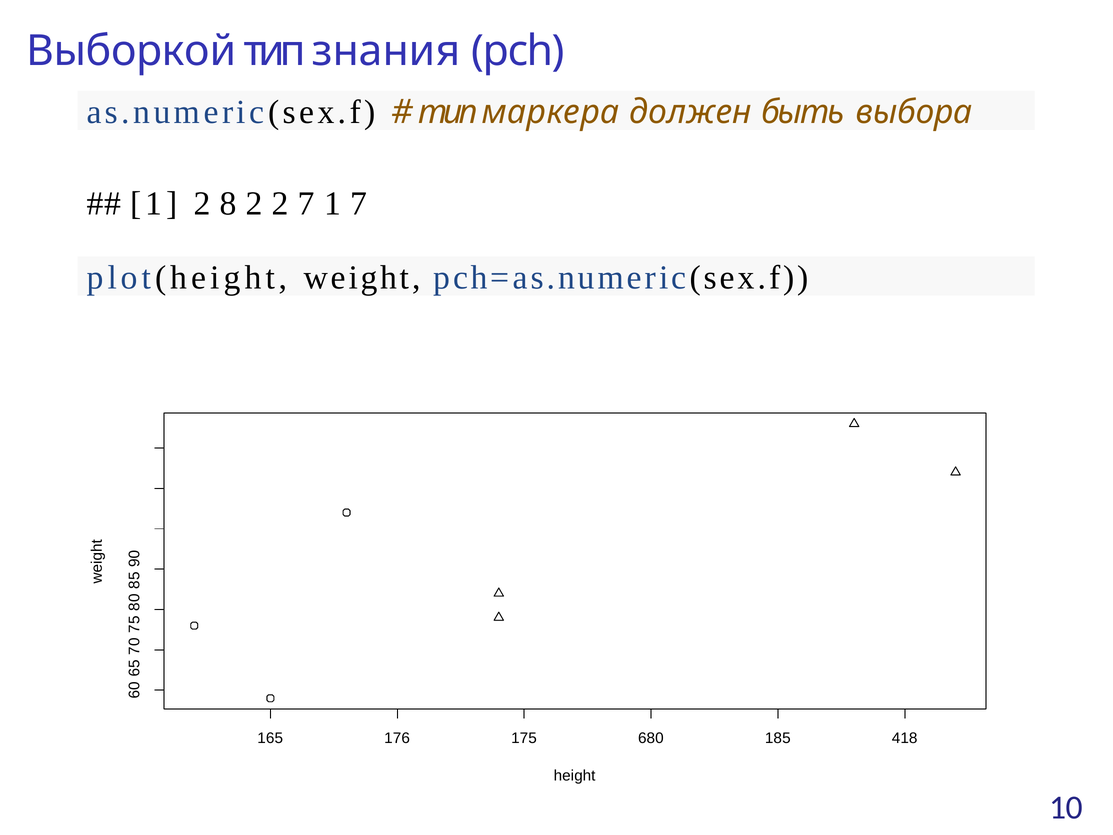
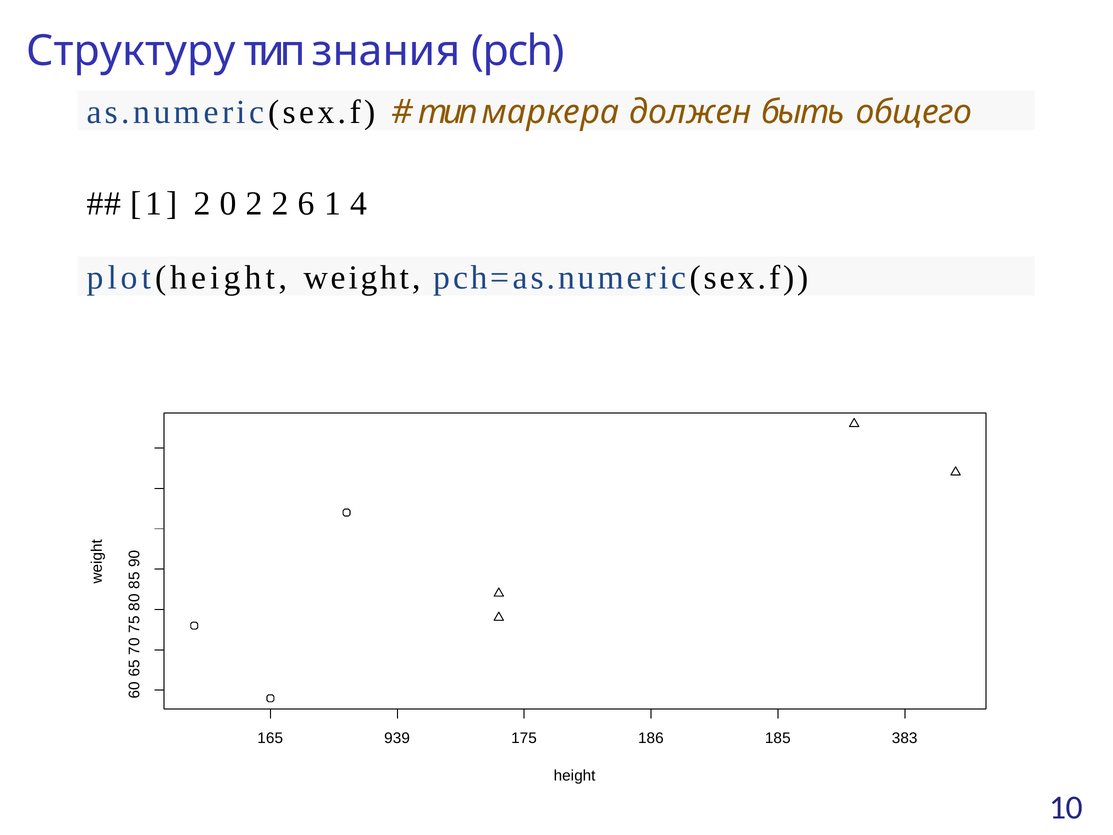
Выборкой: Выборкой -> Структуру (131, 51)
выбора: выбора -> общего (914, 112)
2 8: 8 -> 0 (228, 204)
2 7: 7 -> 6 (306, 204)
1 7: 7 -> 4 (359, 204)
176: 176 -> 939 (397, 738)
680: 680 -> 186 (651, 738)
418: 418 -> 383 (905, 738)
